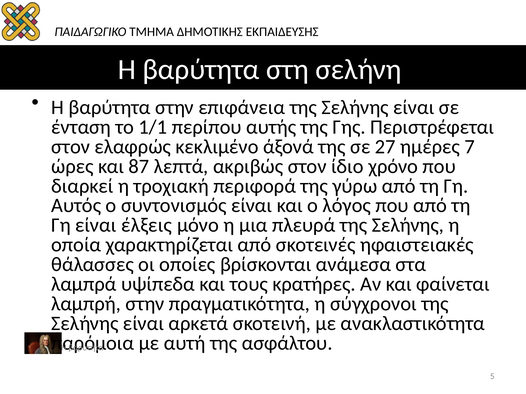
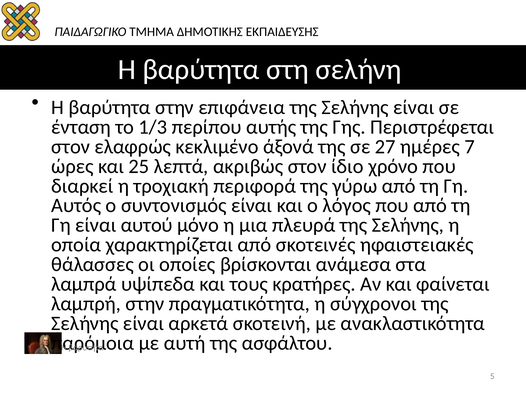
1/1: 1/1 -> 1/3 (153, 127)
87: 87 -> 25 (139, 167)
έλξεις: έλξεις -> αυτού (147, 225)
